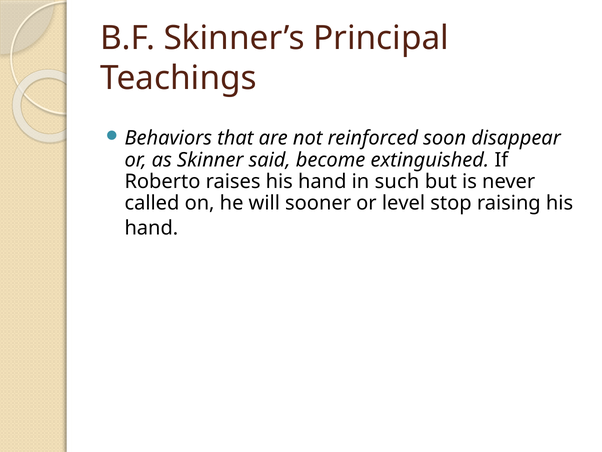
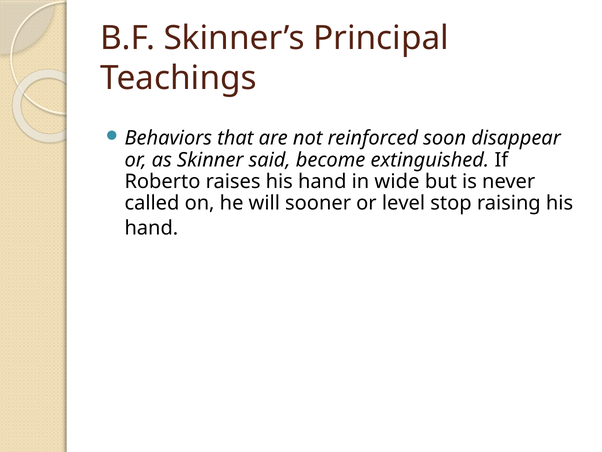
such: such -> wide (397, 181)
